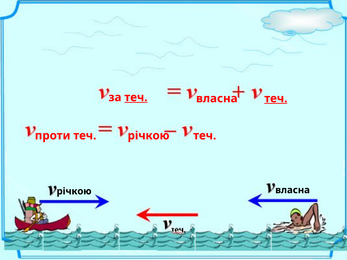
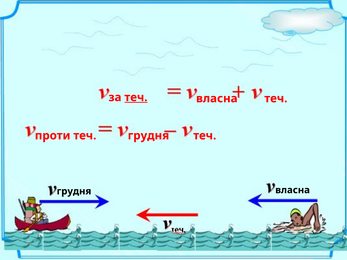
теч underline: present -> none (276, 99)
річкою: річкою -> грудня (148, 136)
річкою: річкою -> грудня (74, 191)
